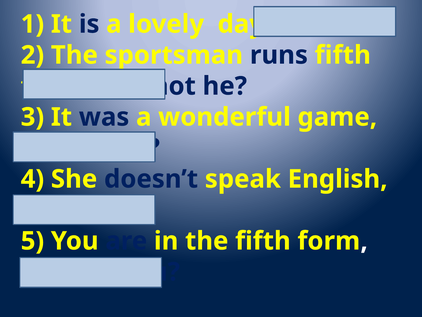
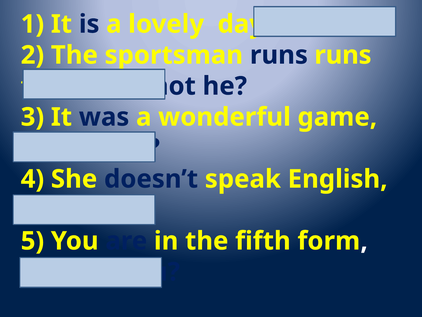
runs fifth: fifth -> runs (343, 55)
